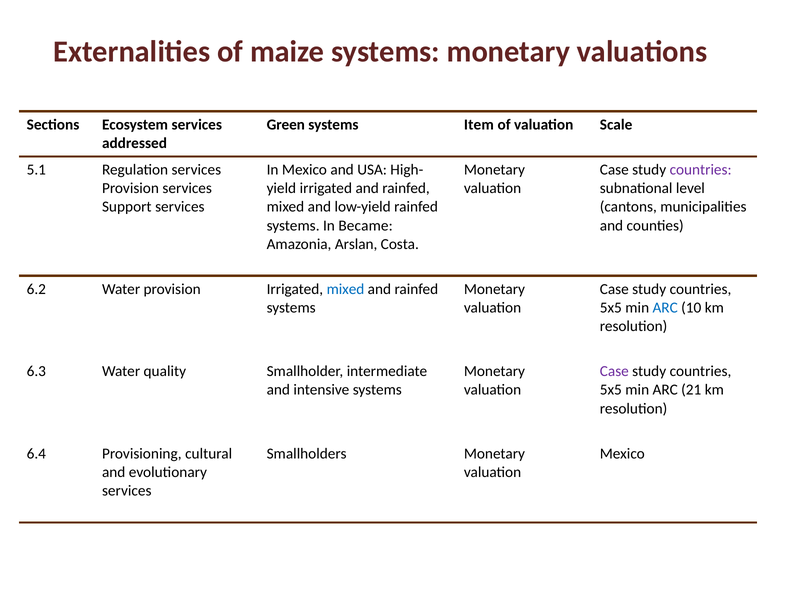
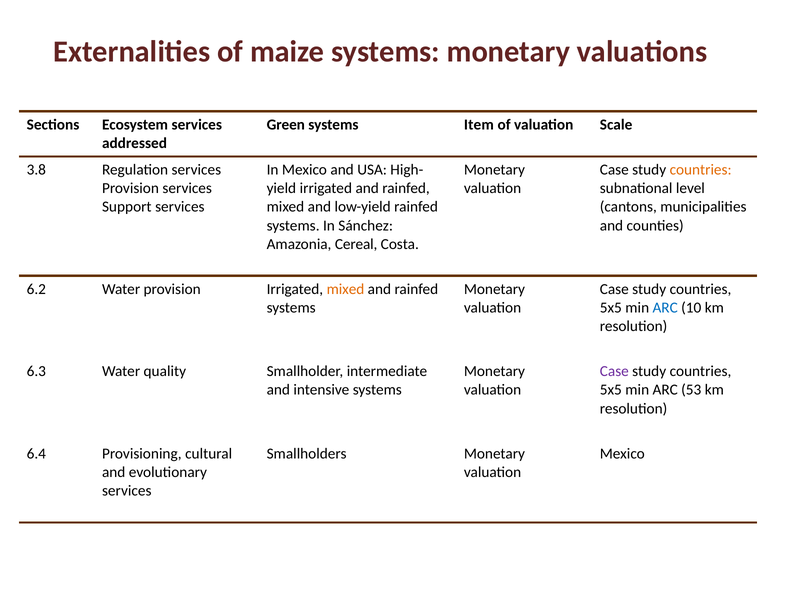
5.1: 5.1 -> 3.8 (36, 170)
countries colour: purple -> orange (701, 170)
Became: Became -> Sánchez (366, 225)
Arslan: Arslan -> Cereal (356, 244)
mixed colour: blue -> orange (345, 289)
21: 21 -> 53 (691, 390)
